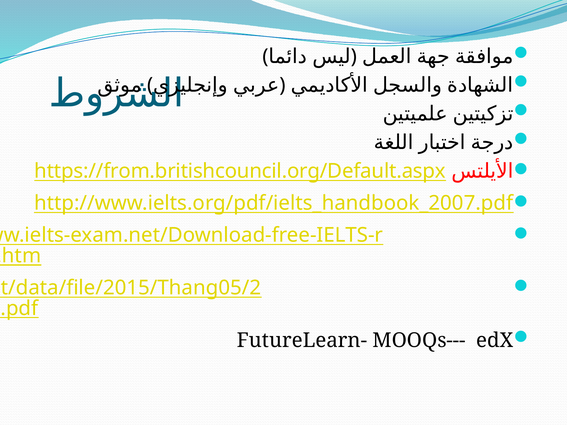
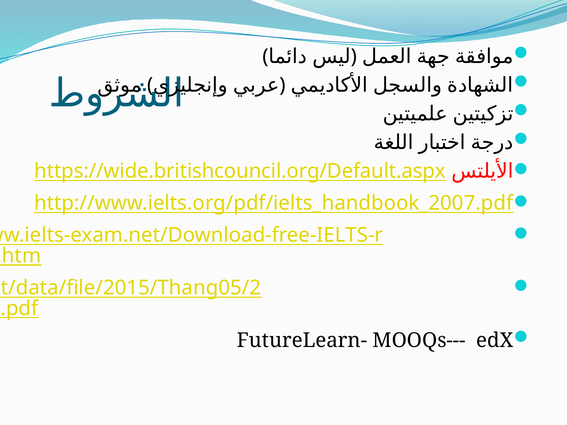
https://from.britishcouncil.org/Default.aspx: https://from.britishcouncil.org/Default.aspx -> https://wide.britishcouncil.org/Default.aspx (240, 171)
